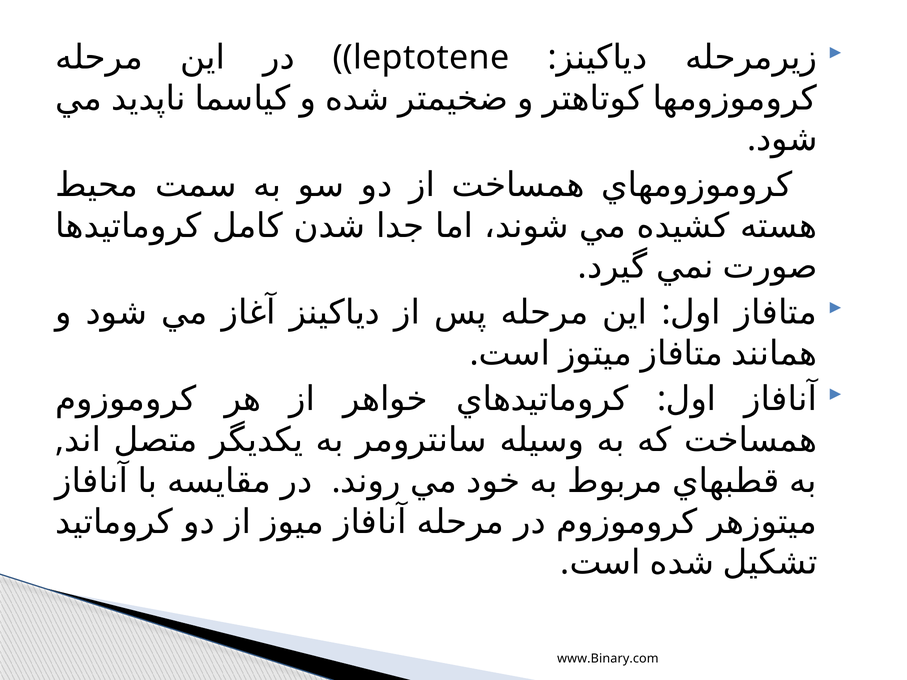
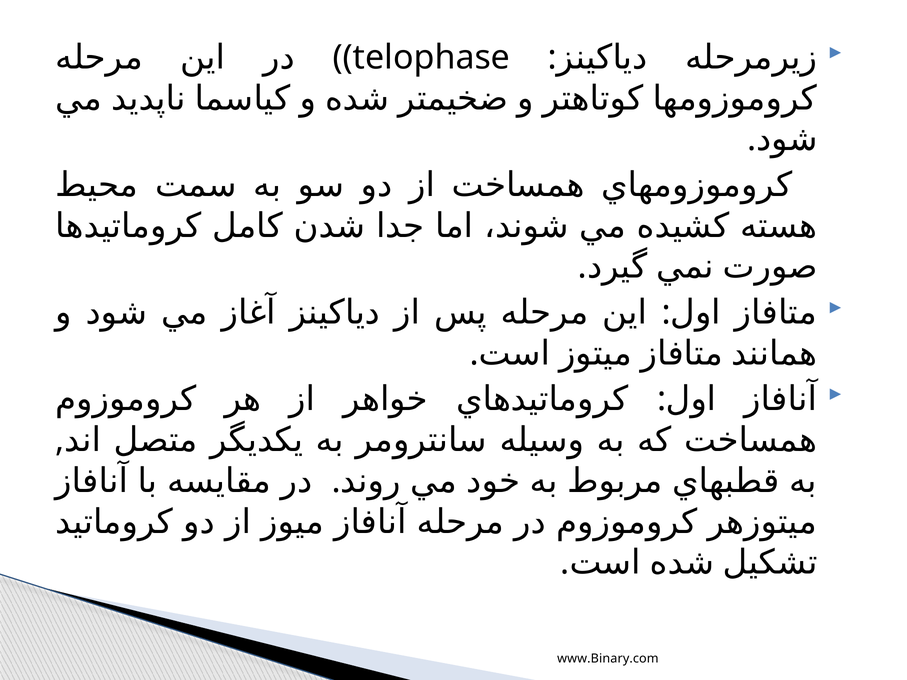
leptotene: leptotene -> telophase (432, 58)
